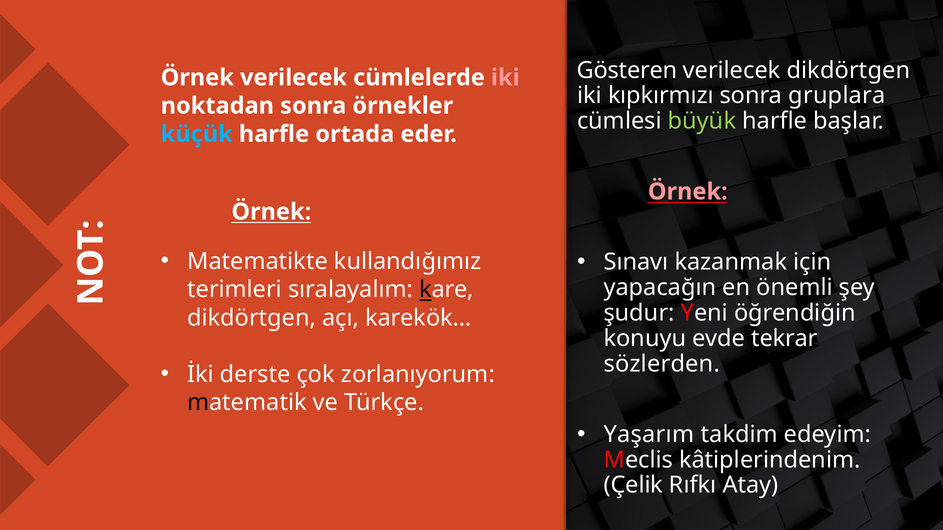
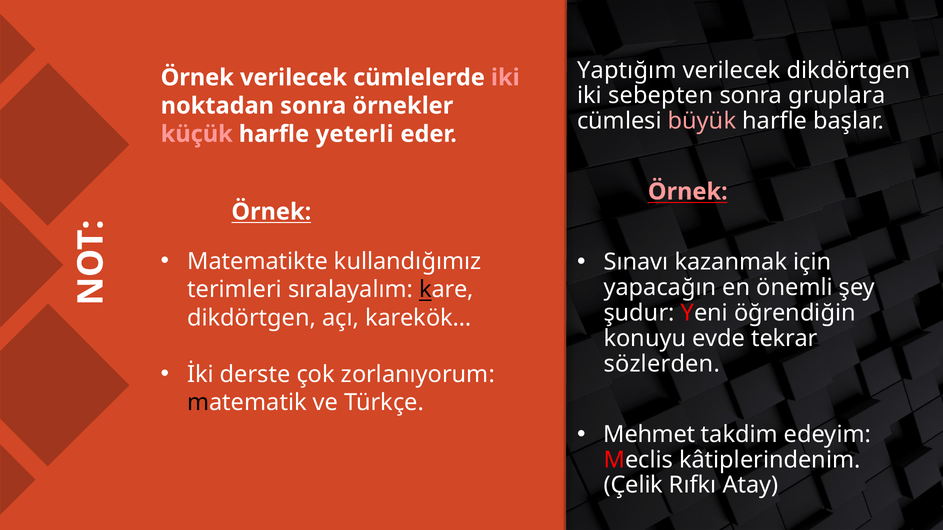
Gösteren: Gösteren -> Yaptığım (627, 70)
kıpkırmızı: kıpkırmızı -> sebepten (661, 96)
büyük colour: light green -> pink (702, 121)
küçük colour: light blue -> pink (197, 134)
ortada: ortada -> yeterli (355, 134)
Yaşarım: Yaşarım -> Mehmet (649, 435)
